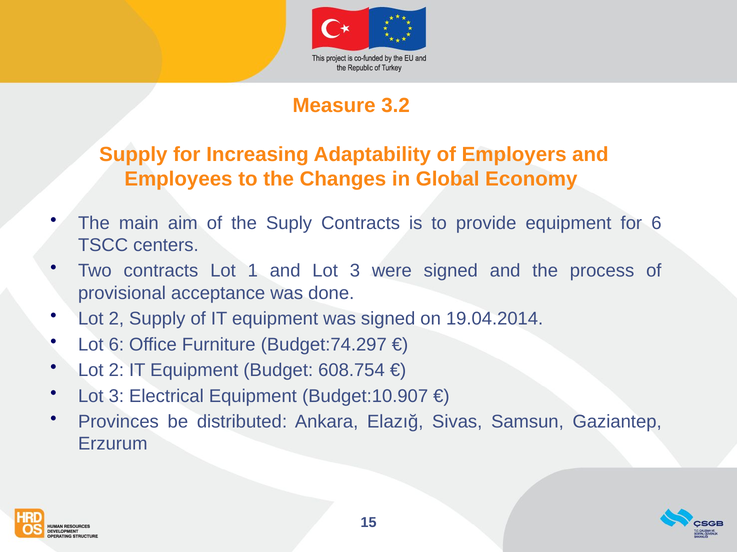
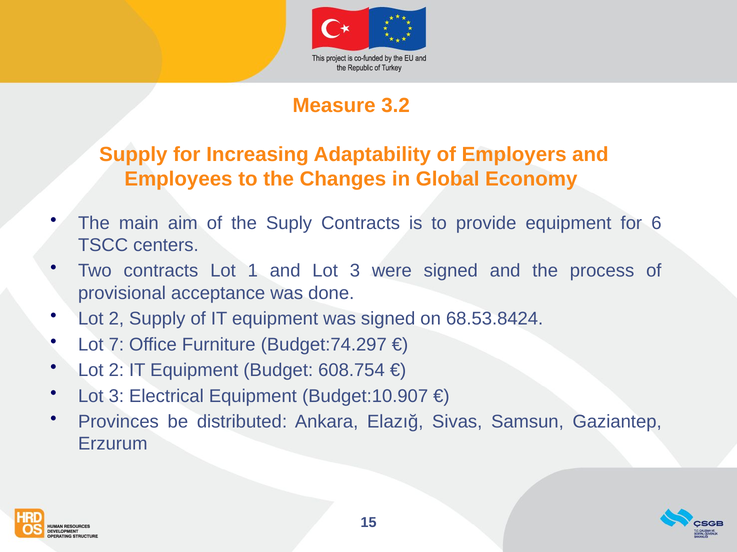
19.04.2014: 19.04.2014 -> 68.53.8424 (495, 319)
Lot 6: 6 -> 7 (116, 345)
